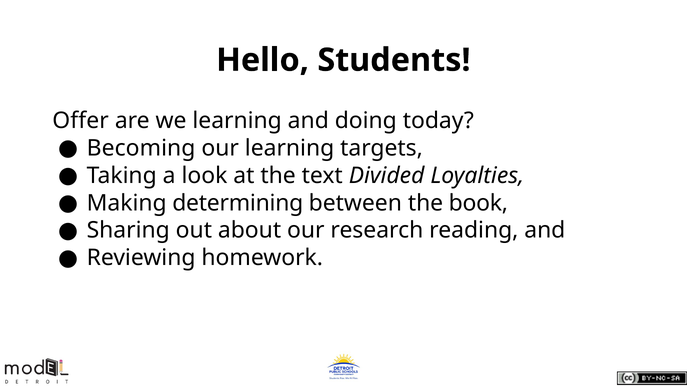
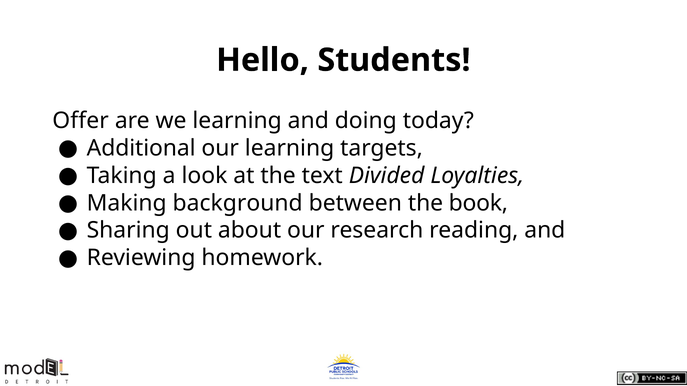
Becoming: Becoming -> Additional (141, 148)
determining: determining -> background (238, 203)
